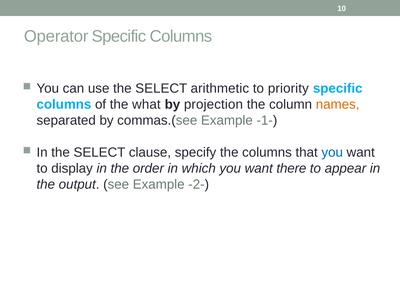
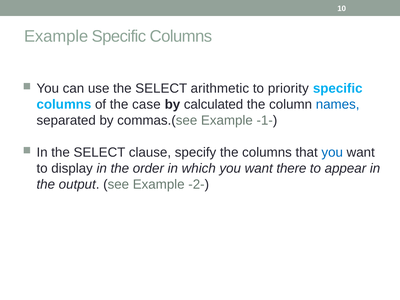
Operator: Operator -> Example (56, 36)
what: what -> case (146, 105)
projection: projection -> calculated (214, 105)
names colour: orange -> blue (338, 105)
